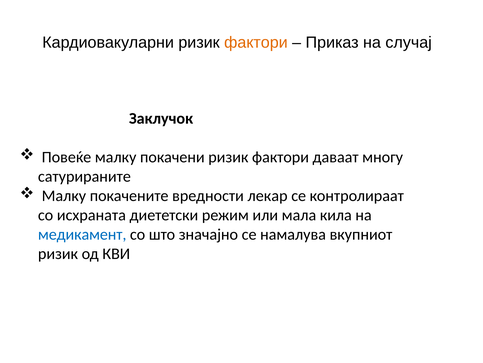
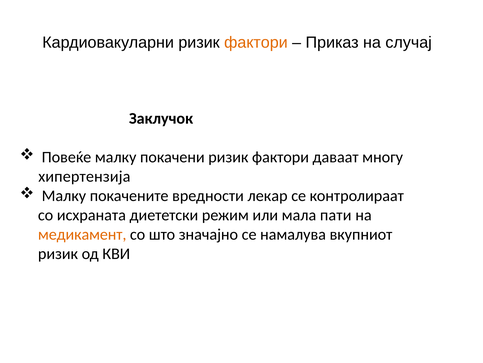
сатурираните: сатурираните -> хипертензија (84, 176)
кила: кила -> пати (336, 215)
медикамент colour: blue -> orange (82, 234)
